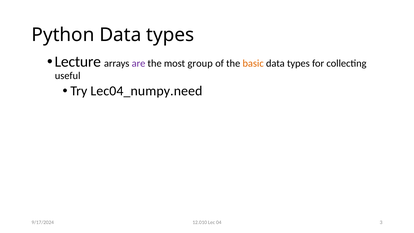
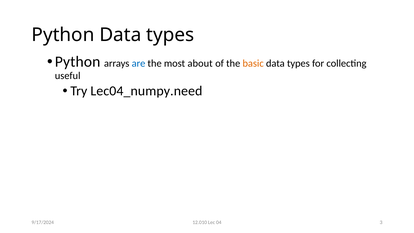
Lecture: Lecture -> Python (78, 62)
are colour: purple -> blue (139, 63)
group: group -> about (200, 63)
